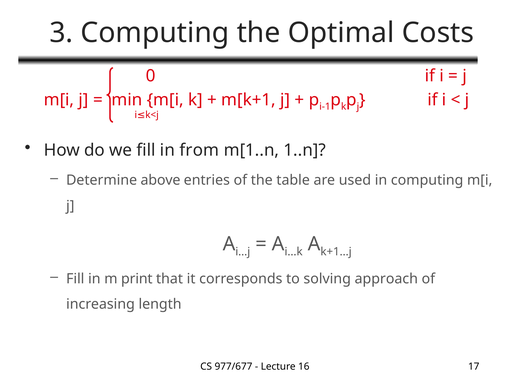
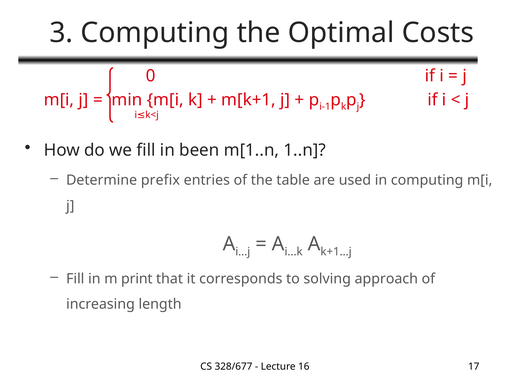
from: from -> been (199, 150)
above: above -> prefix (160, 180)
977/677: 977/677 -> 328/677 (233, 366)
